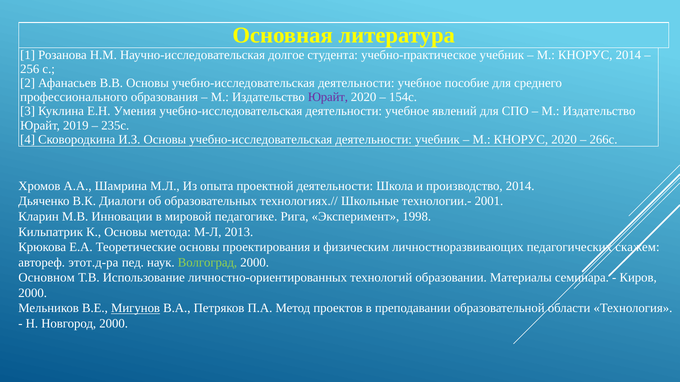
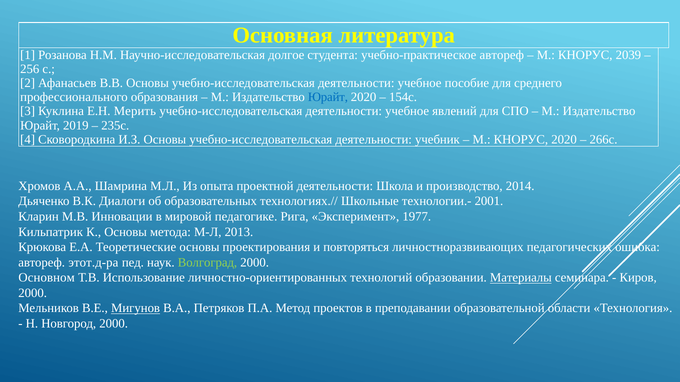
учебно-практическое учебник: учебник -> автореф (502, 55)
КНОРУС 2014: 2014 -> 2039 (628, 55)
Юрайт colour: purple -> blue (328, 97)
Умения: Умения -> Мерить (135, 111)
1998: 1998 -> 1977 (417, 217)
физическим: физическим -> повторяться (356, 247)
скажем: скажем -> ошибка (637, 247)
Материалы underline: none -> present (521, 278)
